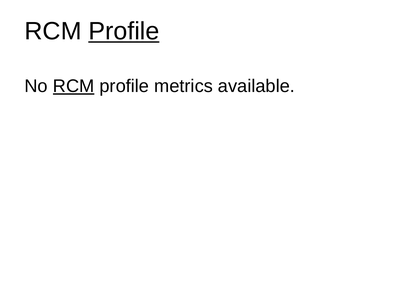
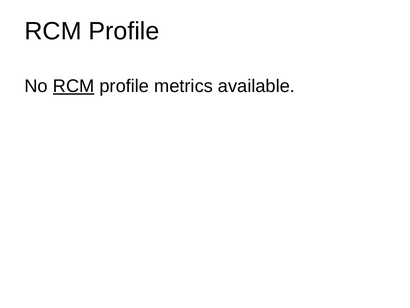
Profile underline: present -> none (124, 31)
